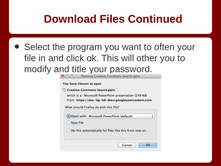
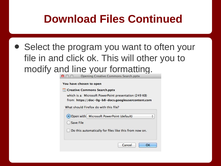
title: title -> line (79, 69)
password: password -> formatting (131, 69)
